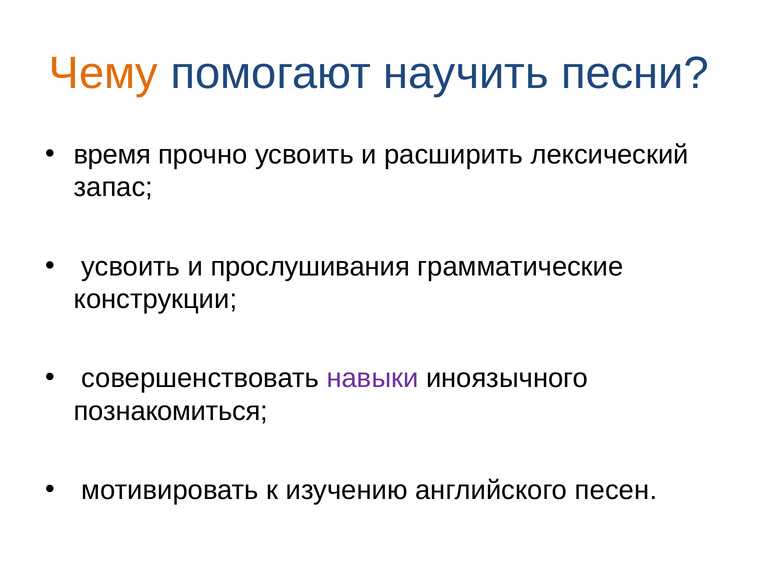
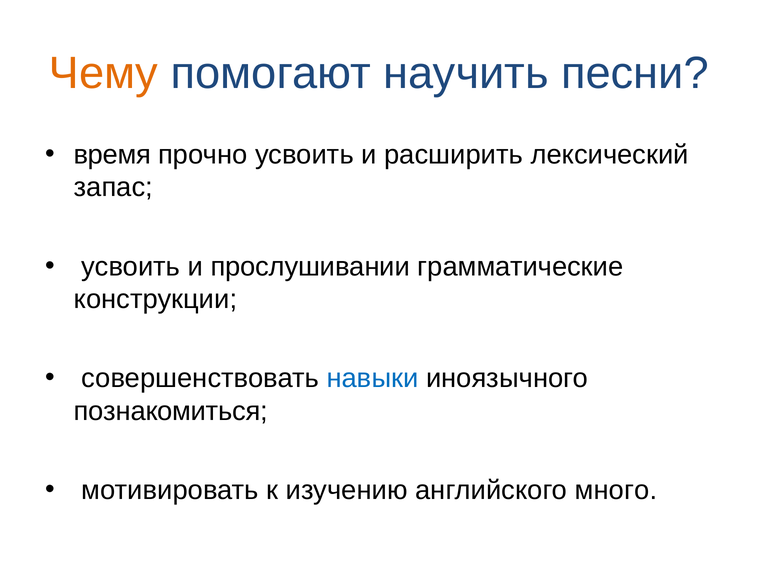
прослушивания: прослушивания -> прослушивании (310, 267)
навыки colour: purple -> blue (373, 379)
песен: песен -> много (616, 491)
